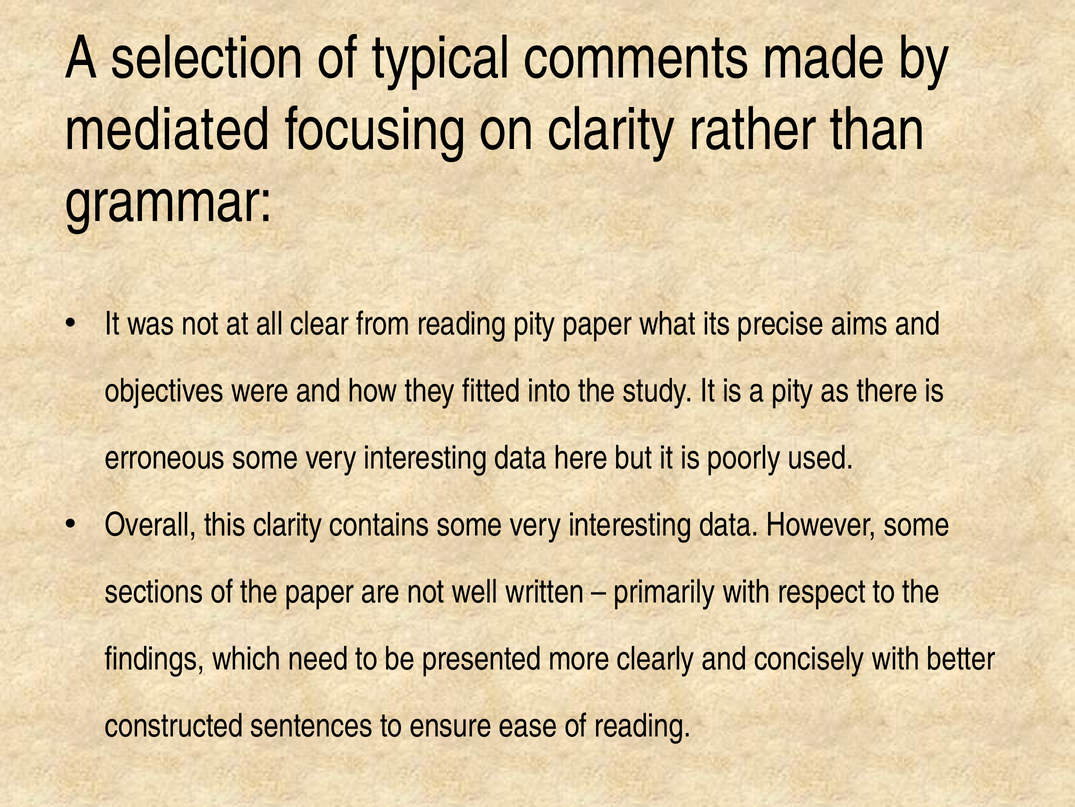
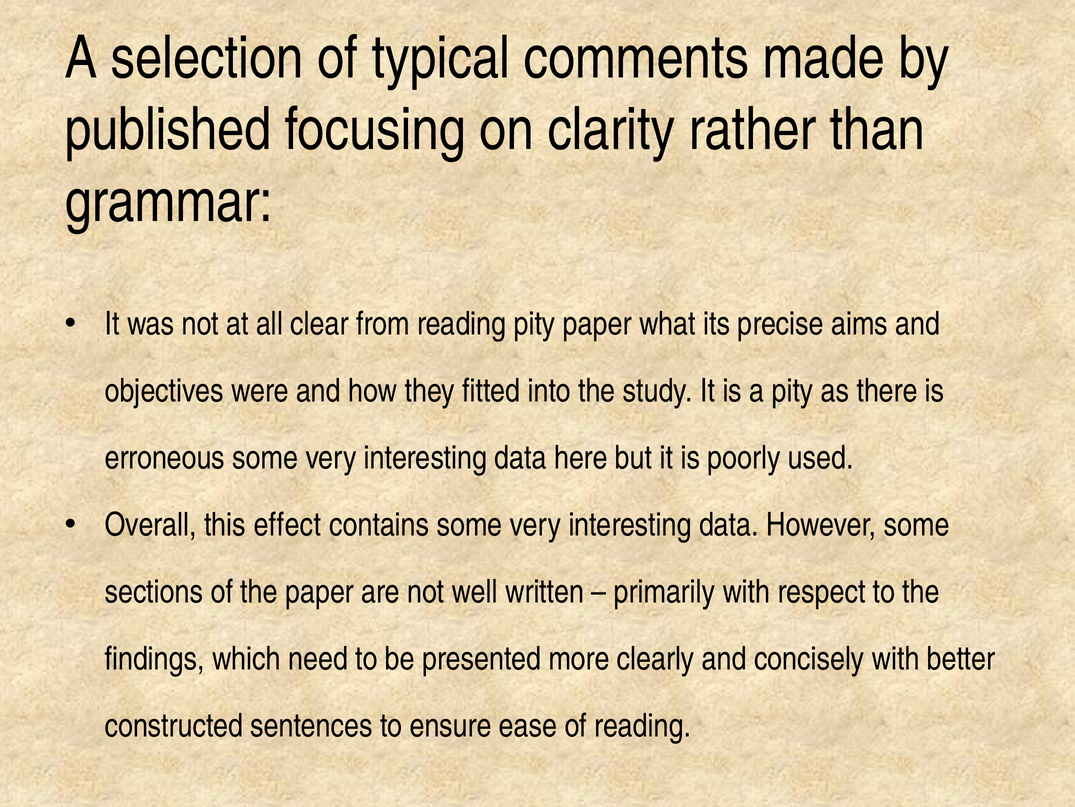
mediated: mediated -> published (168, 130)
this clarity: clarity -> effect (287, 525)
